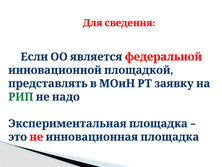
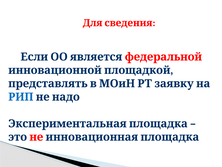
РИП colour: green -> blue (21, 97)
